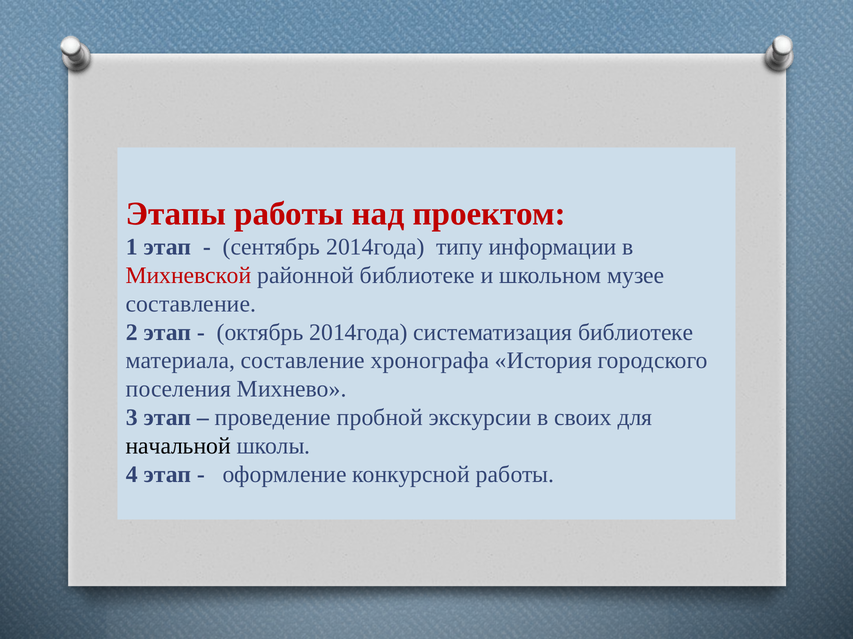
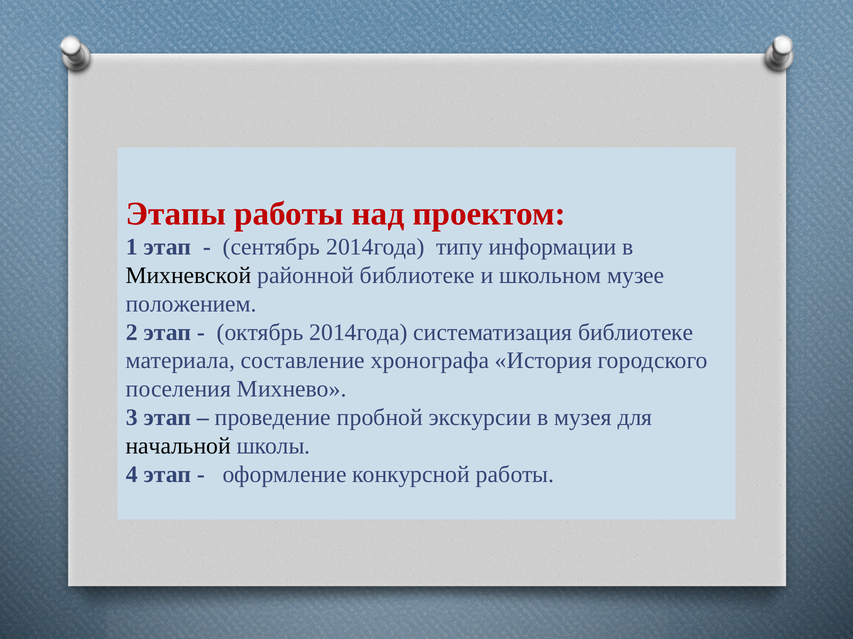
Михневской colour: red -> black (189, 276)
составление: составление -> положением (191, 304)
своих: своих -> музея (583, 418)
